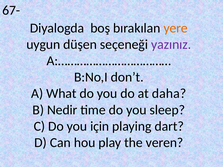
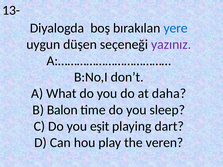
67-: 67- -> 13- (11, 10)
yere colour: orange -> blue (176, 28)
Nedir: Nedir -> Balon (62, 110)
için: için -> eşit (100, 126)
